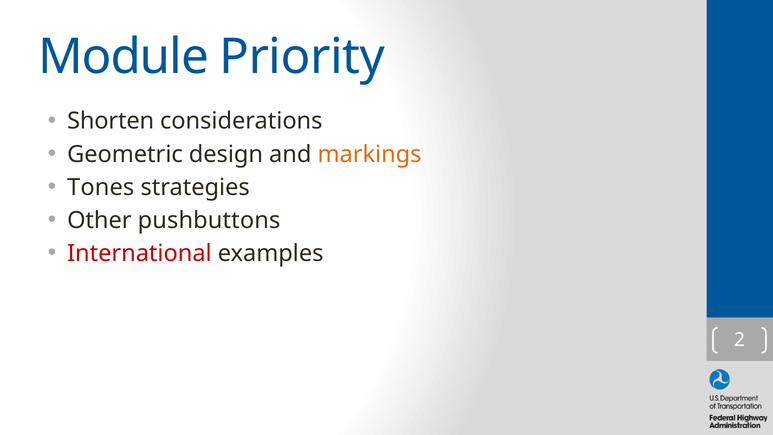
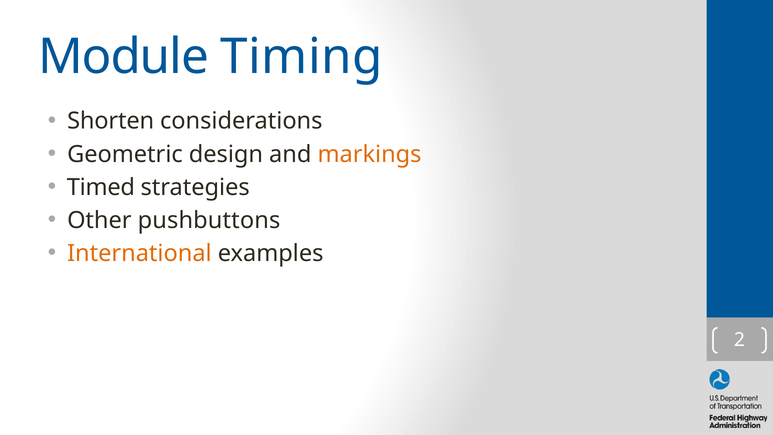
Priority: Priority -> Timing (302, 57)
Tones: Tones -> Timed (101, 187)
International colour: red -> orange (139, 253)
